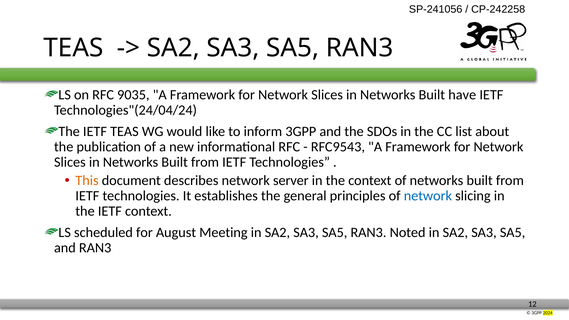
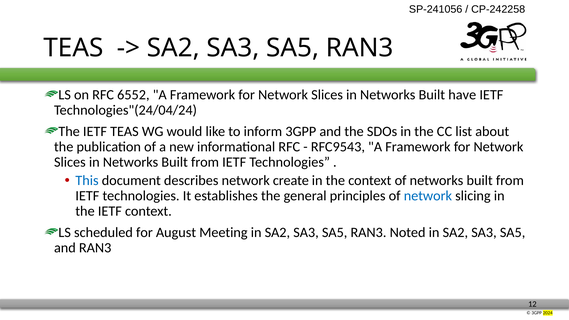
9035: 9035 -> 6552 (133, 95)
This colour: orange -> blue (87, 181)
server: server -> create (291, 181)
